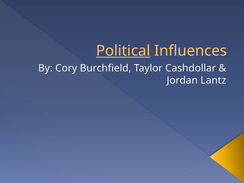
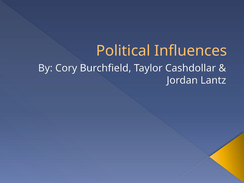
Political underline: present -> none (123, 51)
